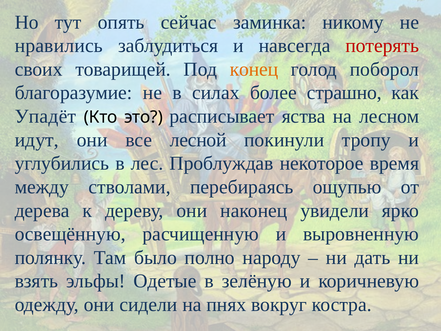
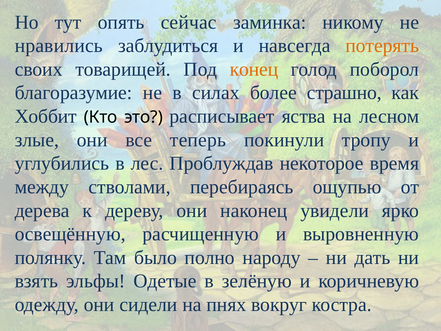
потерять colour: red -> orange (382, 46)
Упадёт: Упадёт -> Хоббит (46, 116)
идут: идут -> злые (37, 140)
лесной: лесной -> теперь (198, 140)
